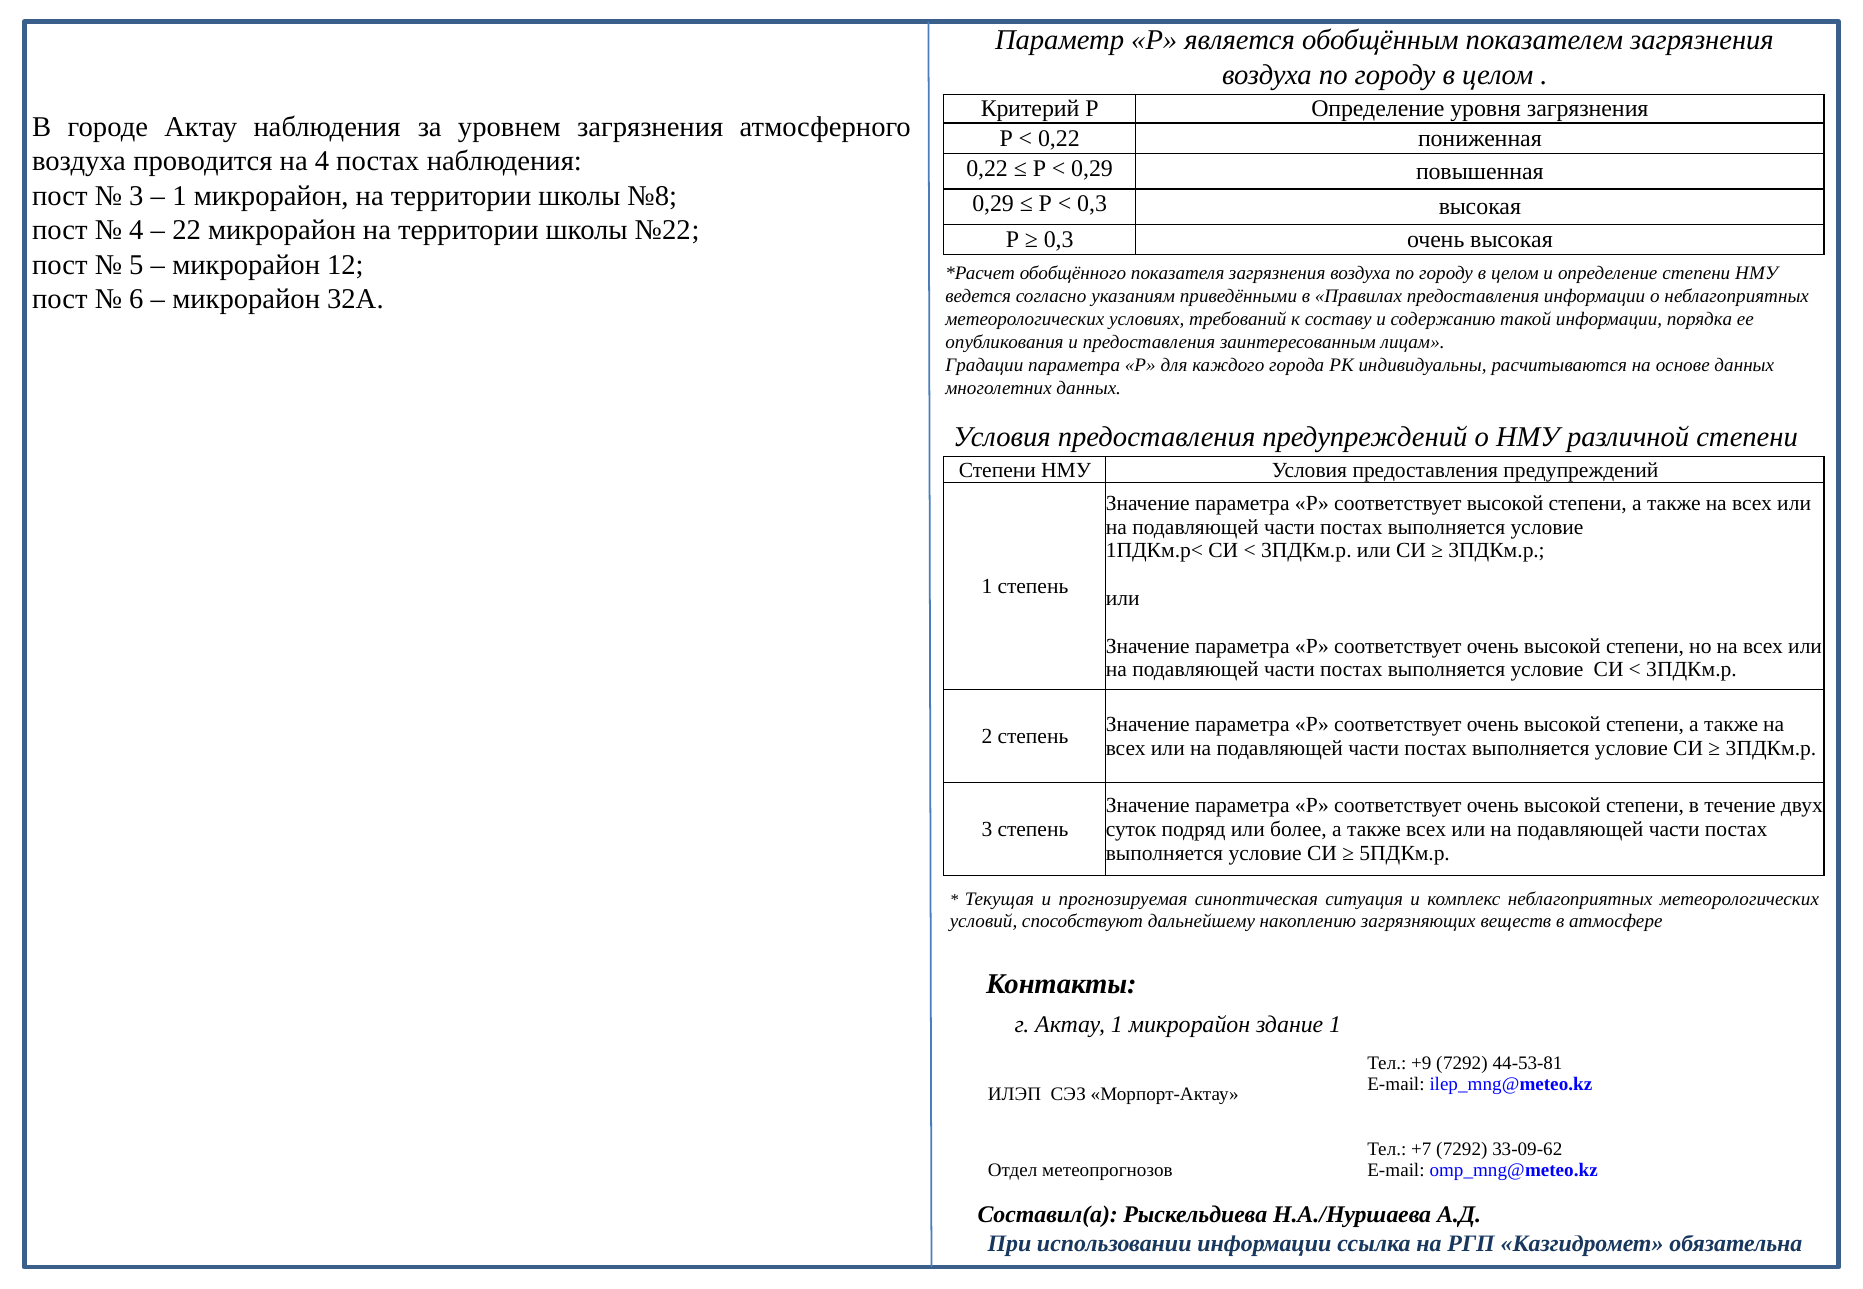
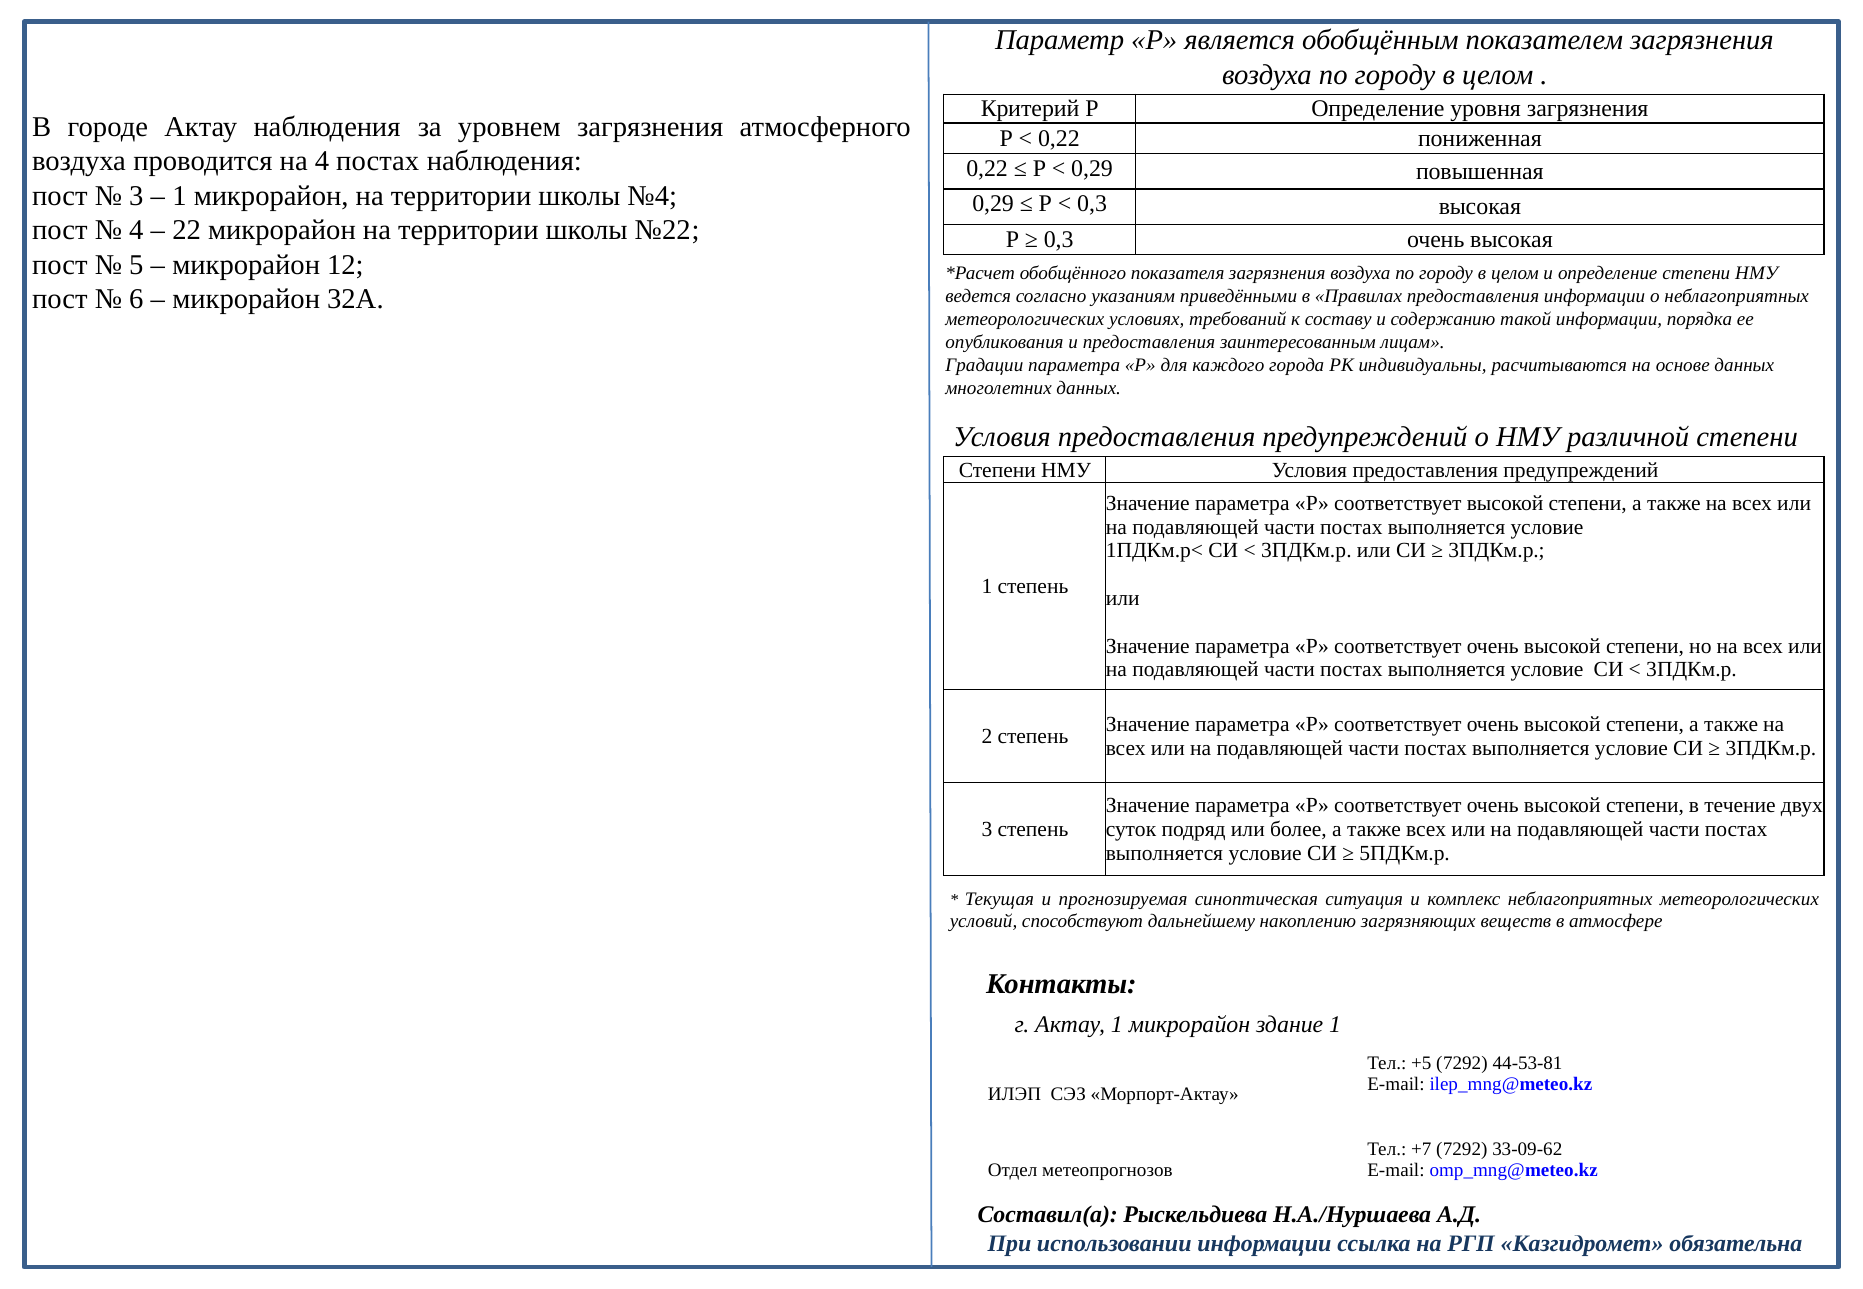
№8: №8 -> №4 (652, 196)
+9: +9 -> +5 (1421, 1064)
